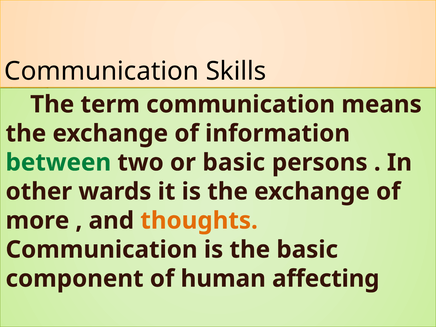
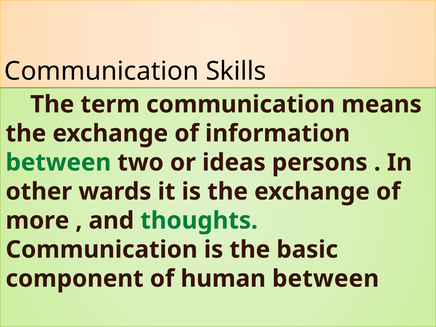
or basic: basic -> ideas (234, 163)
thoughts colour: orange -> green (199, 221)
human affecting: affecting -> between (326, 279)
